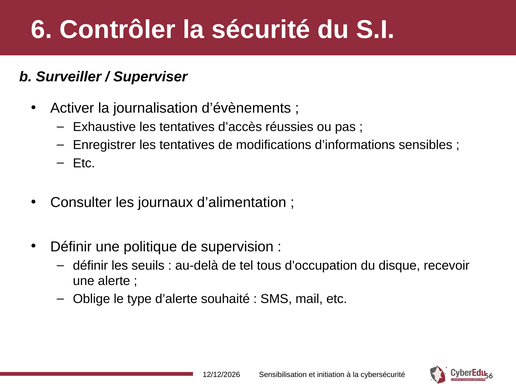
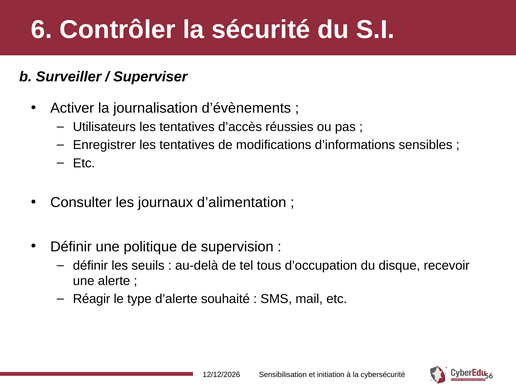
Exhaustive: Exhaustive -> Utilisateurs (104, 127)
Oblige: Oblige -> Réagir (92, 299)
